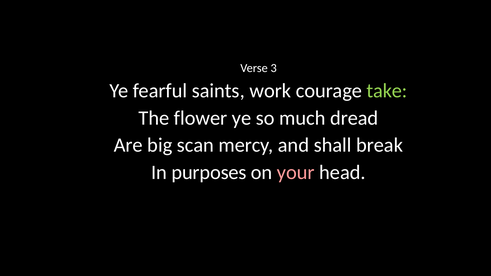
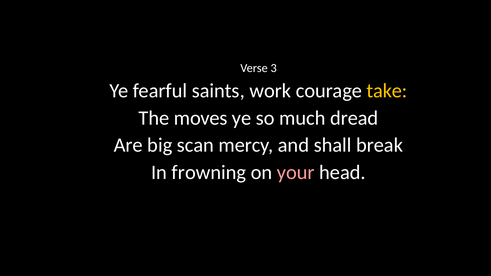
take colour: light green -> yellow (387, 91)
flower: flower -> moves (201, 118)
purposes: purposes -> frowning (209, 173)
